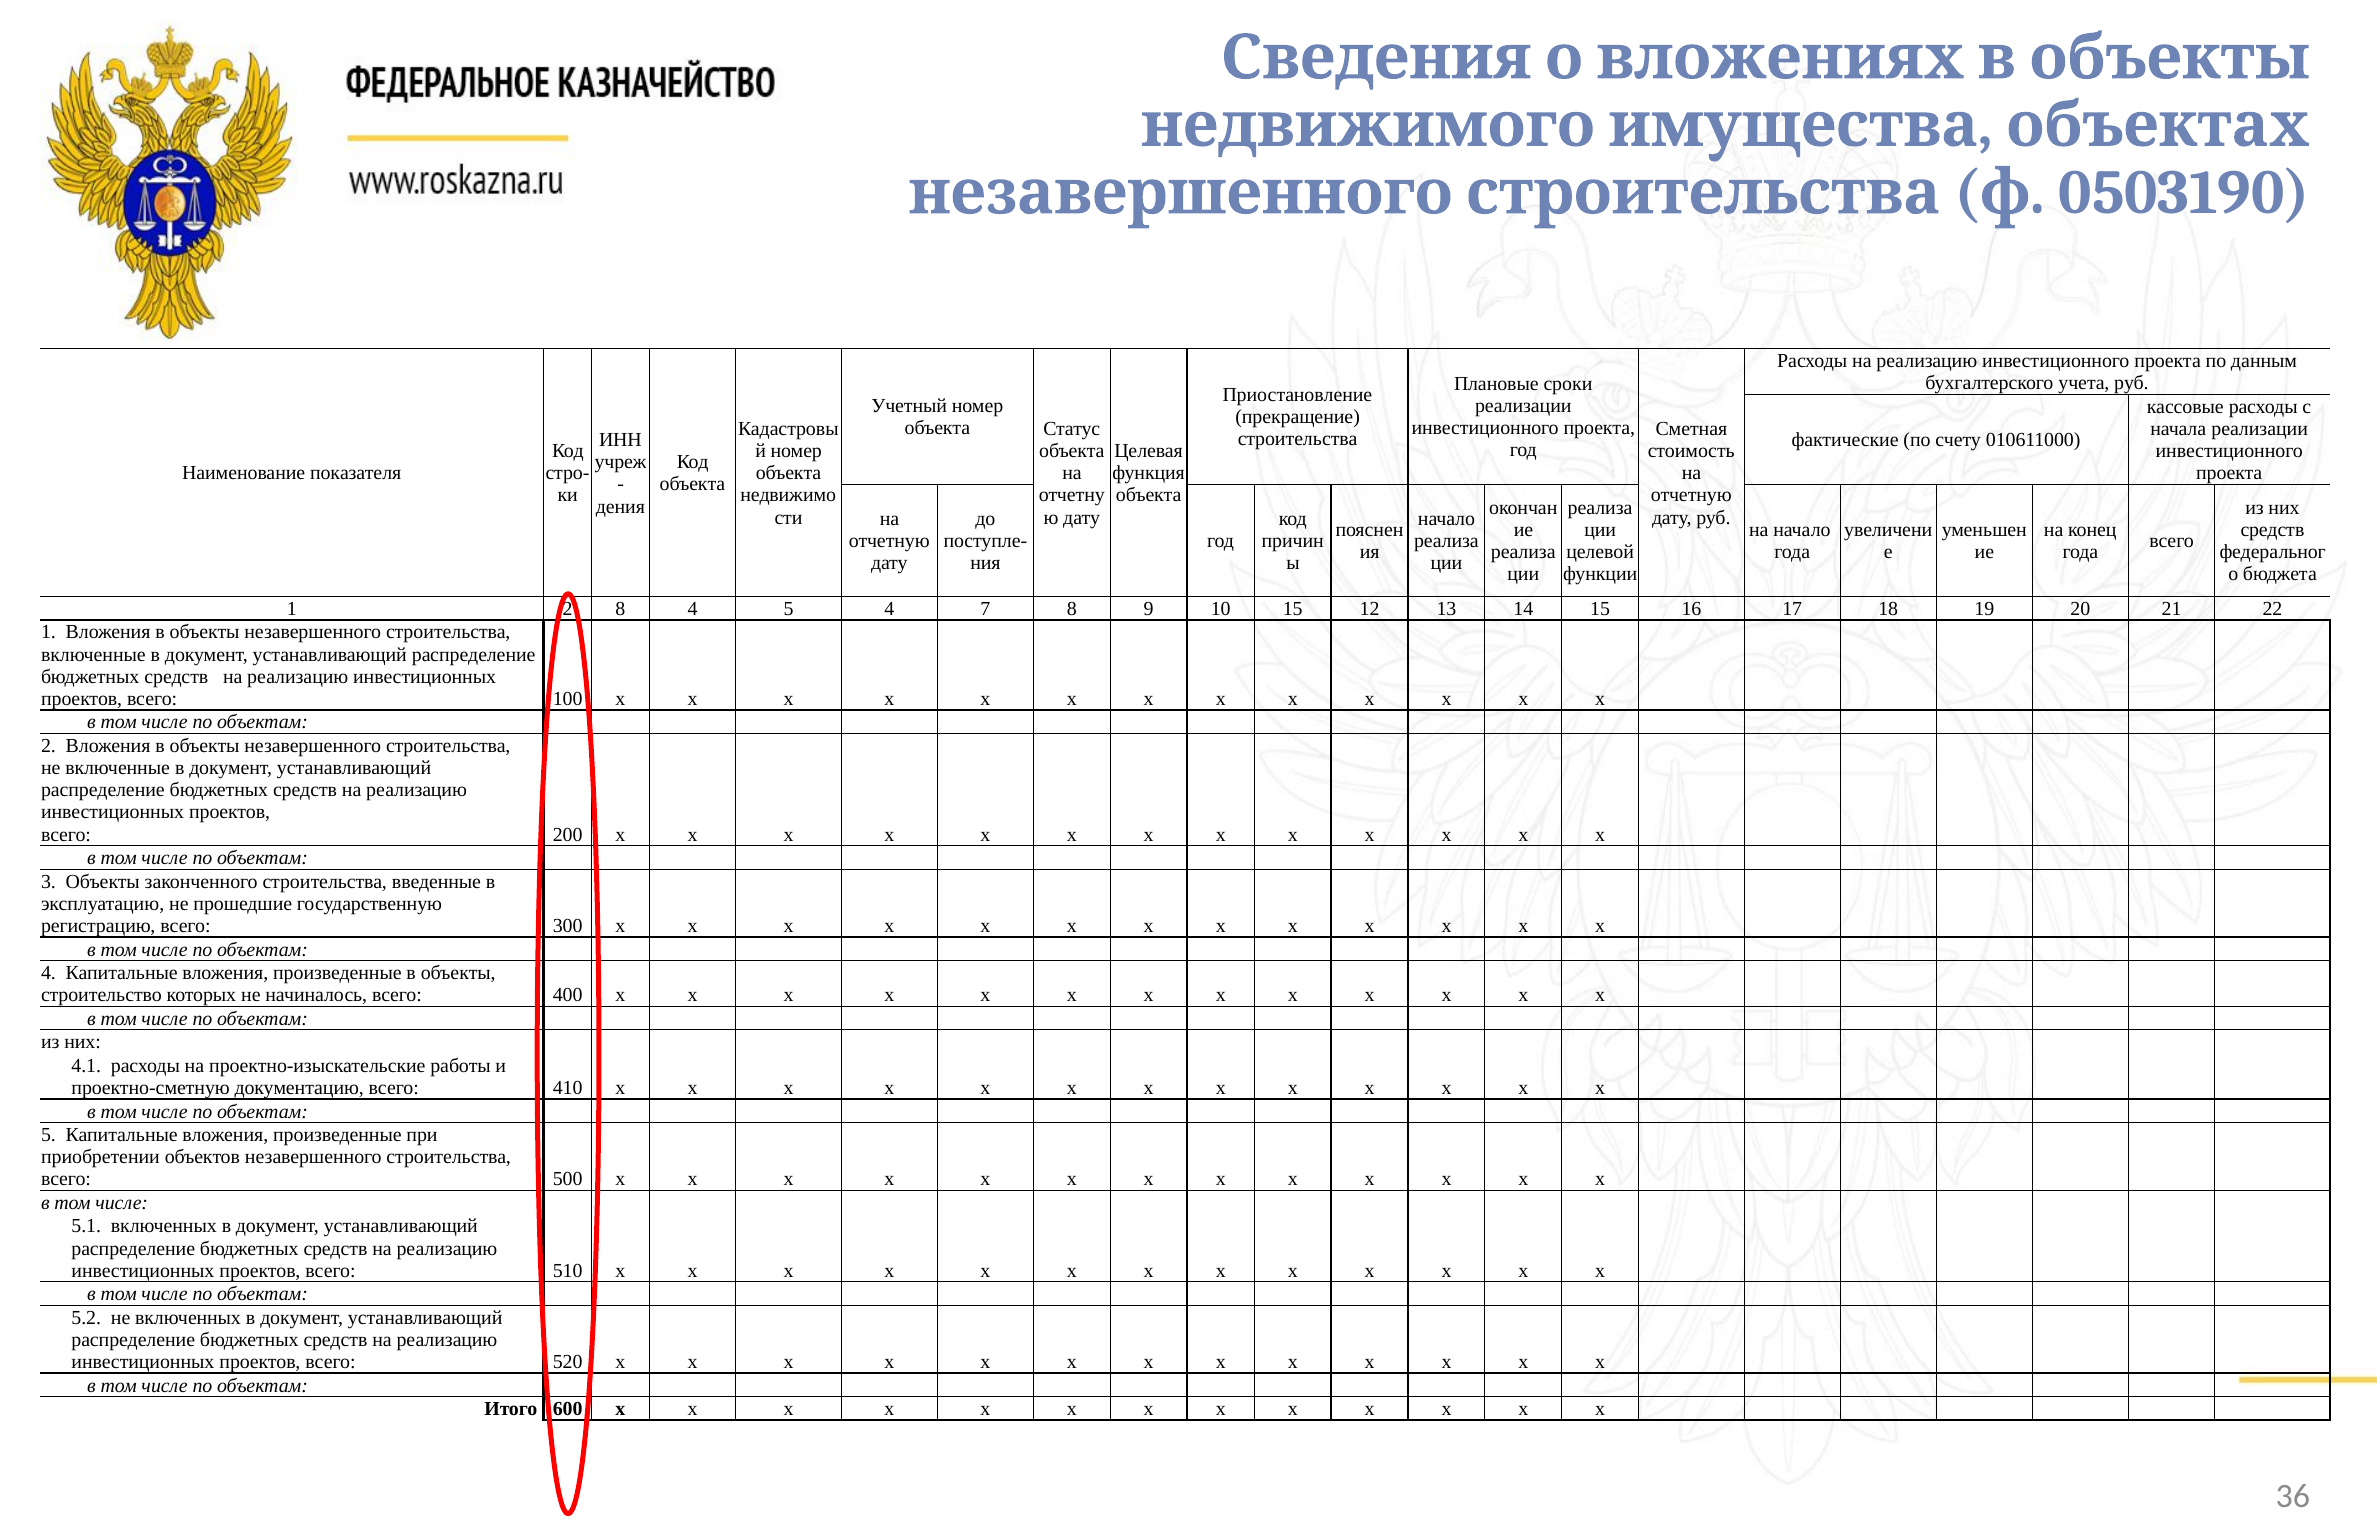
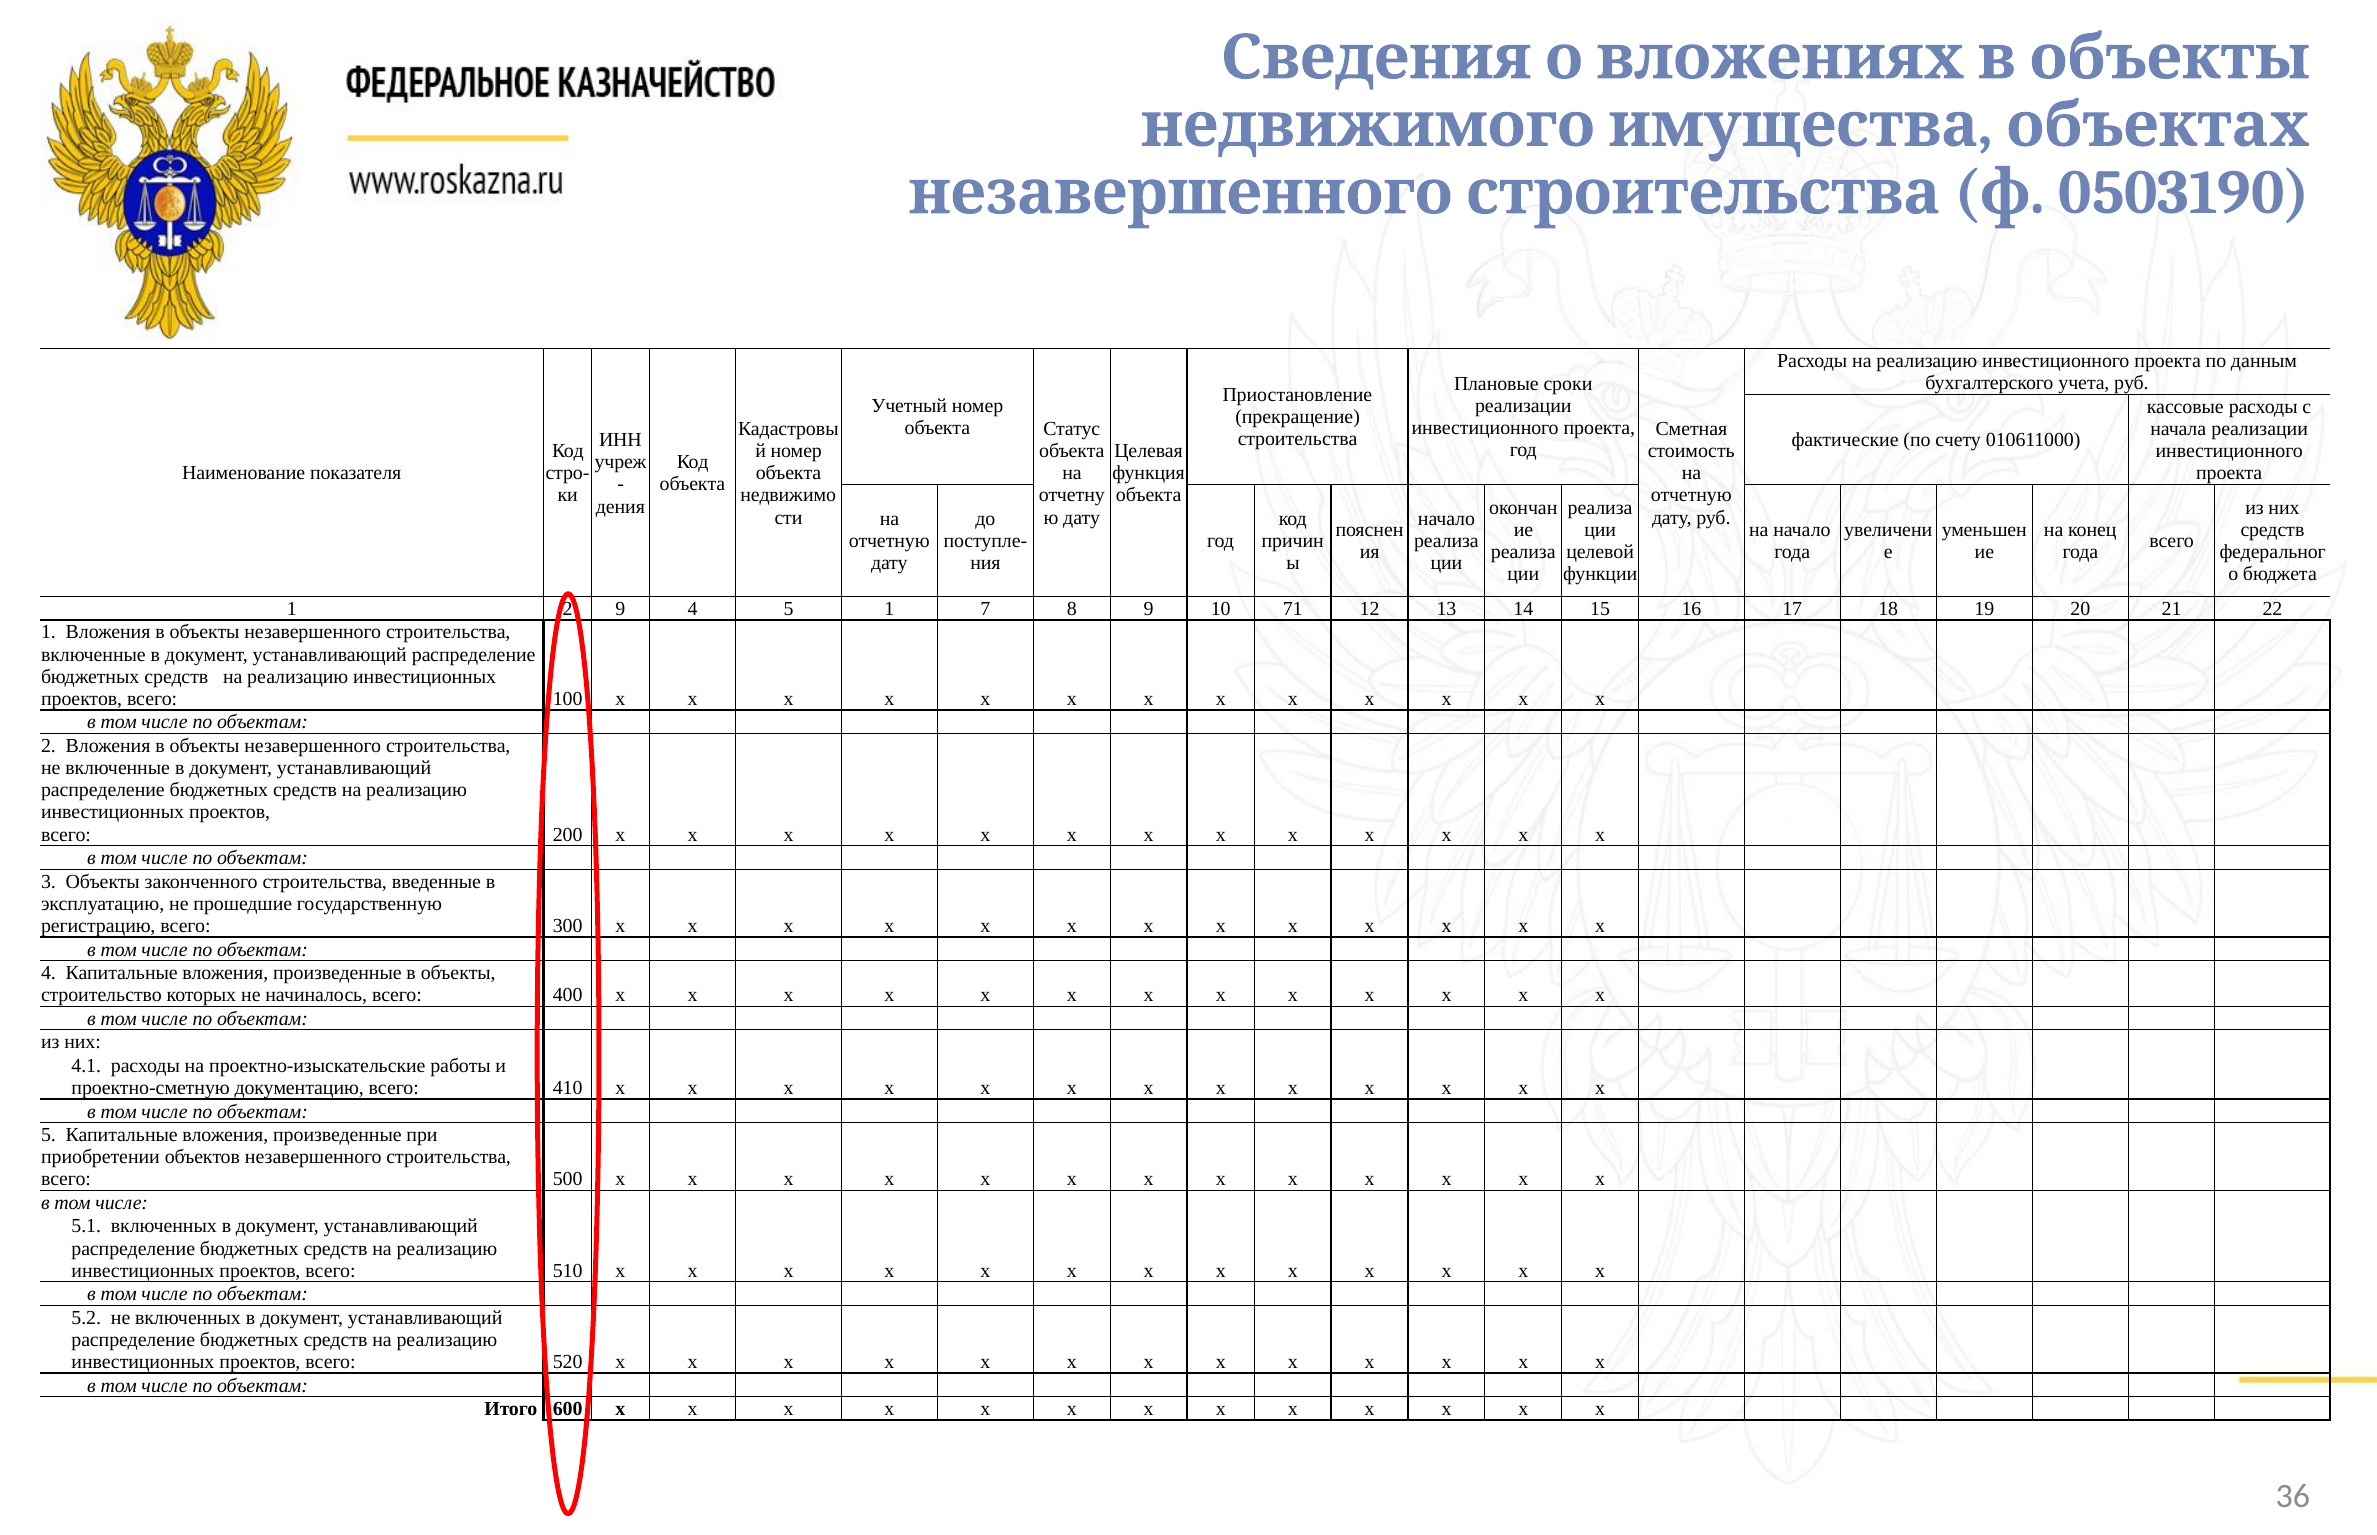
2 8: 8 -> 9 (620, 609)
5 4: 4 -> 1 (889, 609)
10 15: 15 -> 71 (1293, 609)
